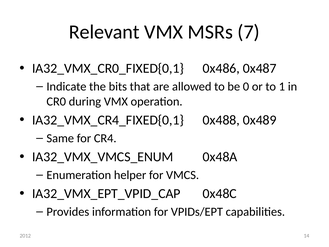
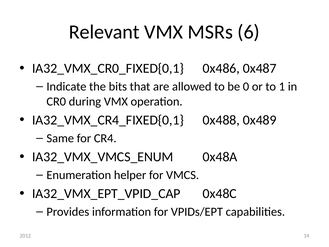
7: 7 -> 6 (249, 32)
